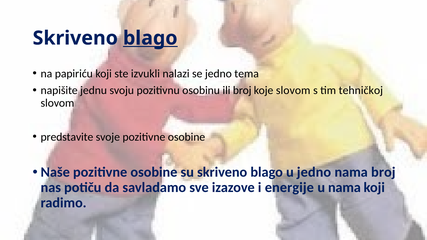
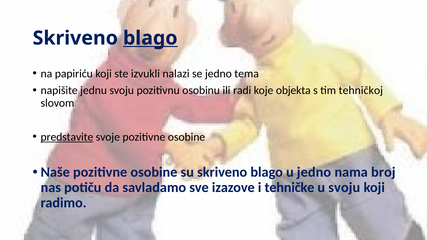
ili broj: broj -> radi (242, 91)
koje slovom: slovom -> objekta (293, 91)
predstavite underline: none -> present (67, 137)
energije: energije -> tehničke (289, 188)
u nama: nama -> svoju (344, 188)
